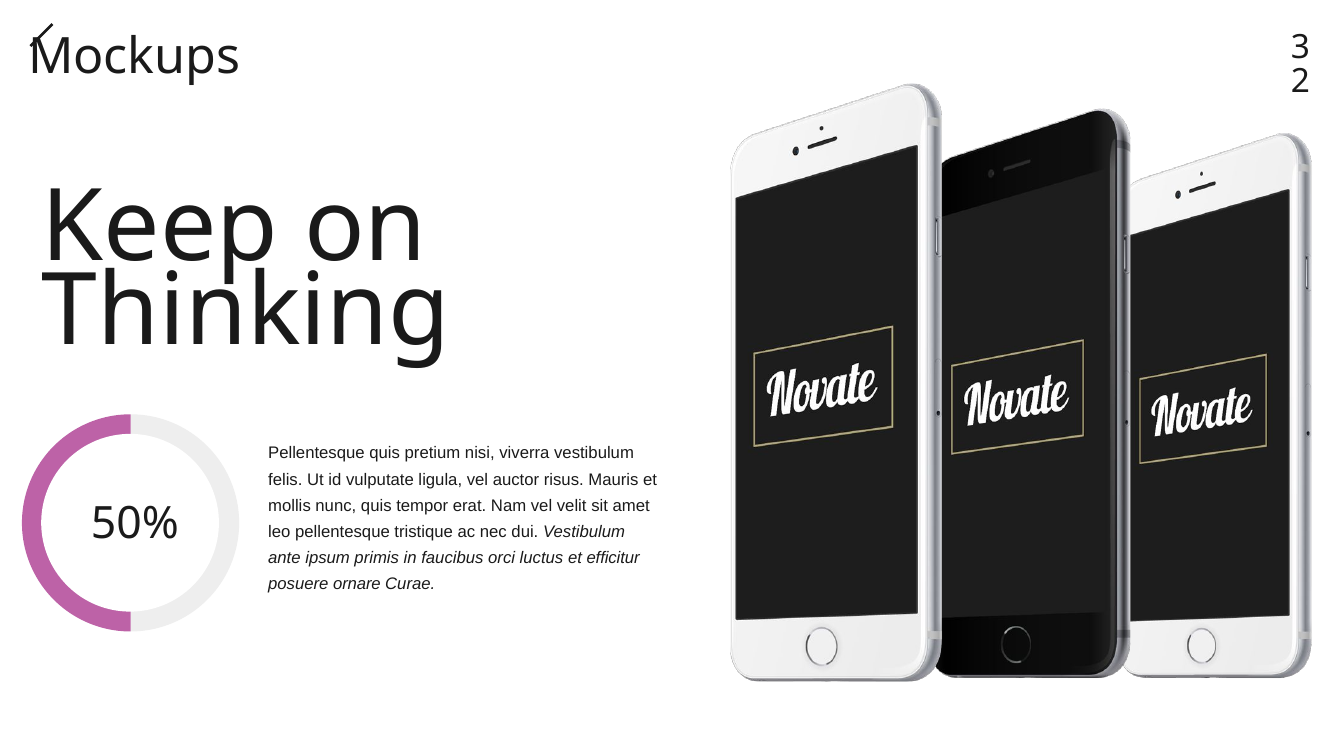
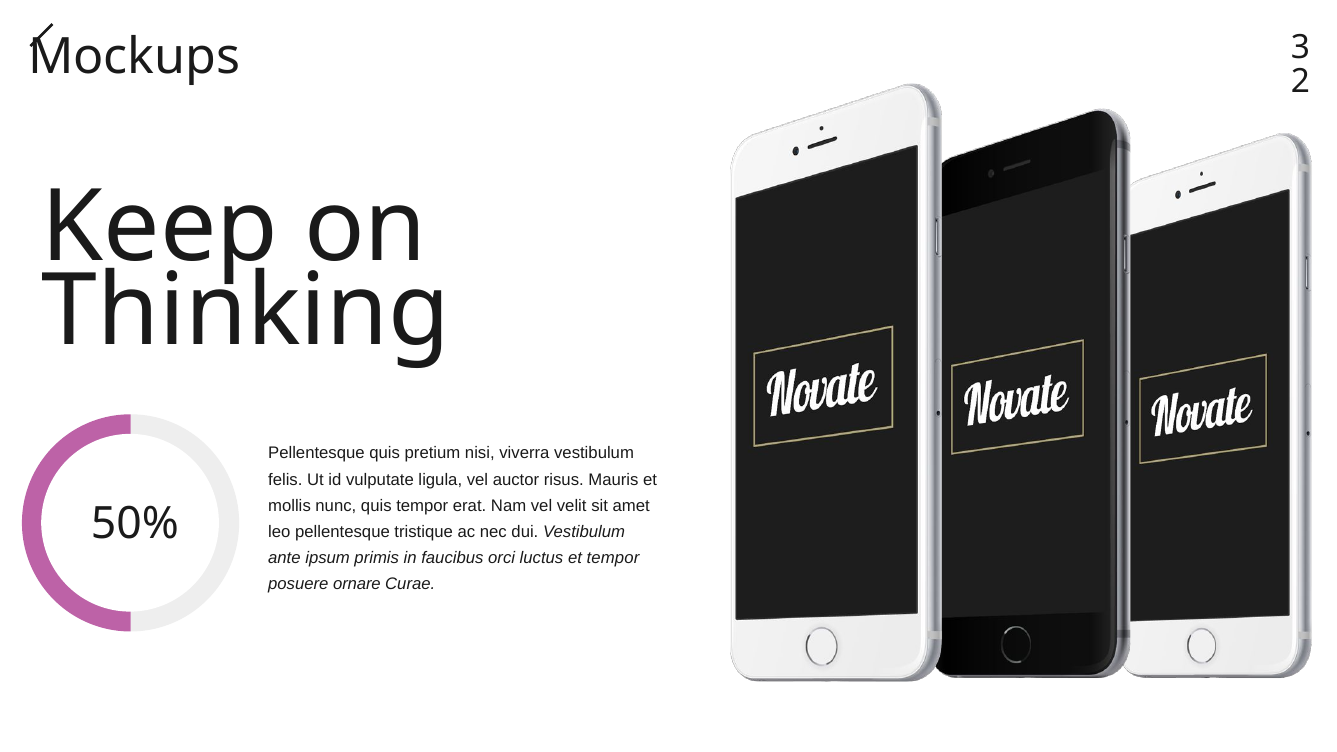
et efficitur: efficitur -> tempor (613, 558)
